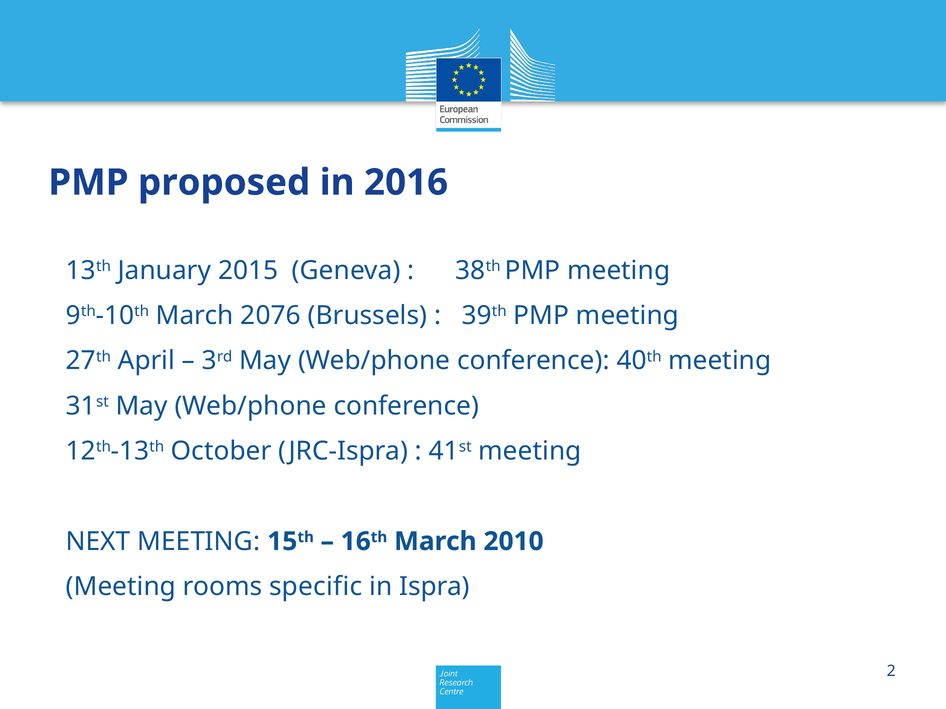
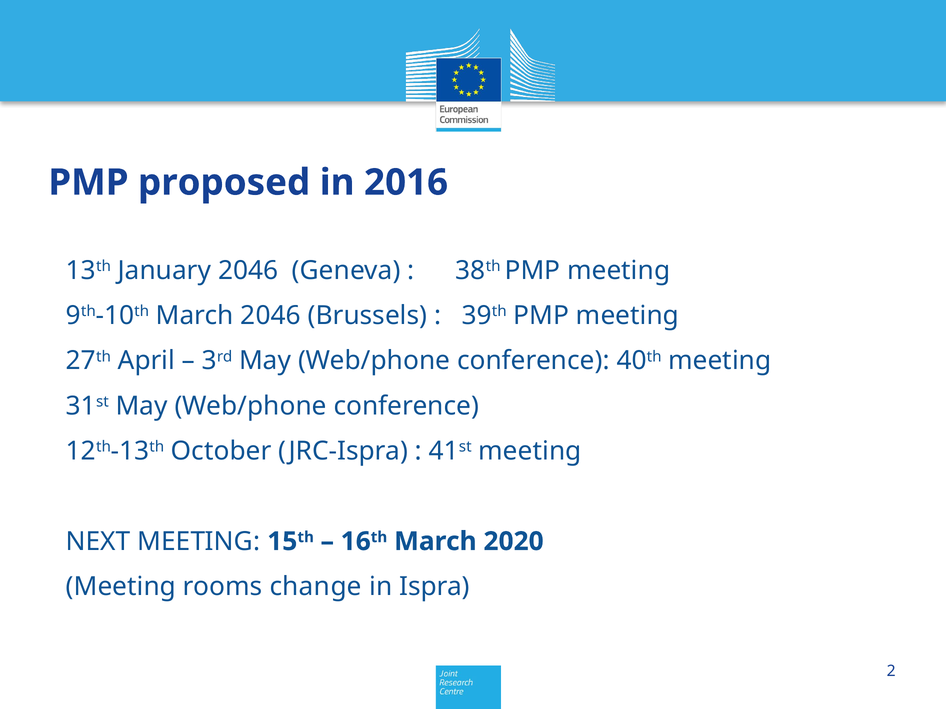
January 2015: 2015 -> 2046 (248, 271)
March 2076: 2076 -> 2046 (271, 316)
2010: 2010 -> 2020 (514, 542)
specific: specific -> change (316, 587)
